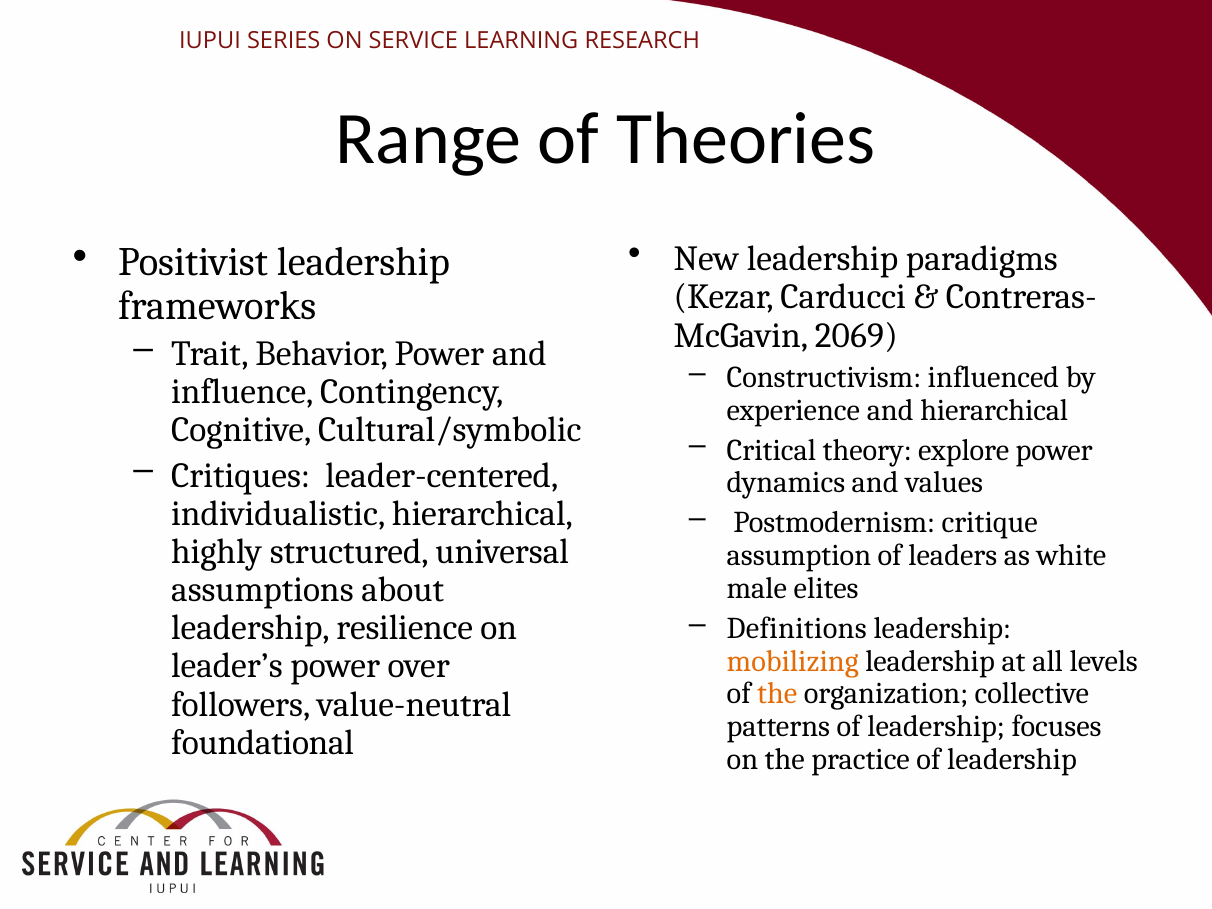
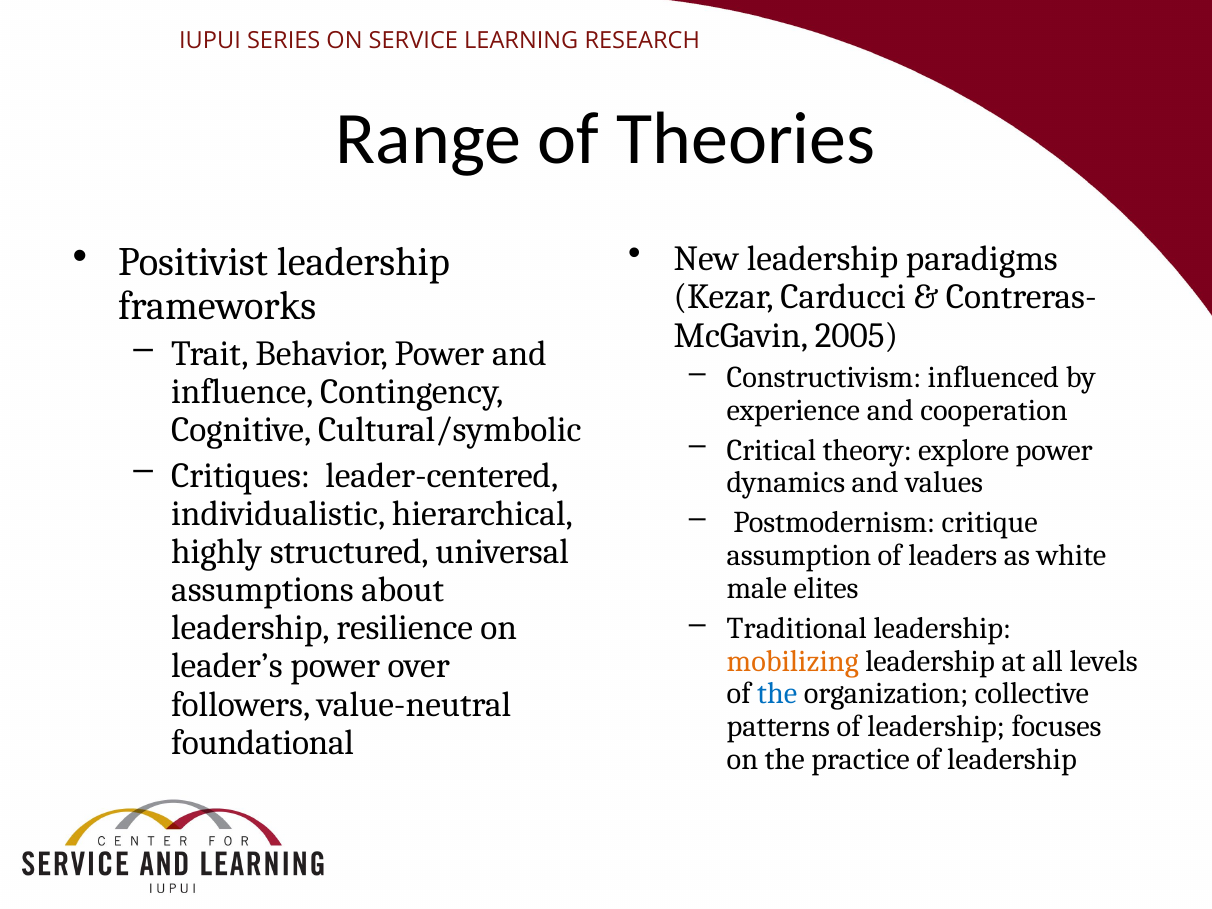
2069: 2069 -> 2005 (856, 335)
and hierarchical: hierarchical -> cooperation (994, 410)
Definitions: Definitions -> Traditional (797, 628)
the colour: orange -> blue (777, 694)
